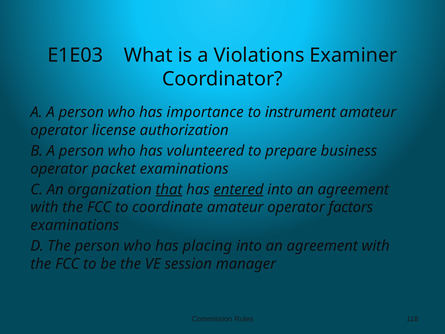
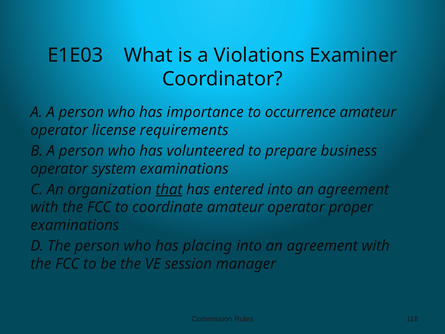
instrument: instrument -> occurrence (300, 112)
authorization: authorization -> requirements (184, 130)
packet: packet -> system (114, 169)
entered underline: present -> none (239, 189)
factors: factors -> proper (351, 207)
